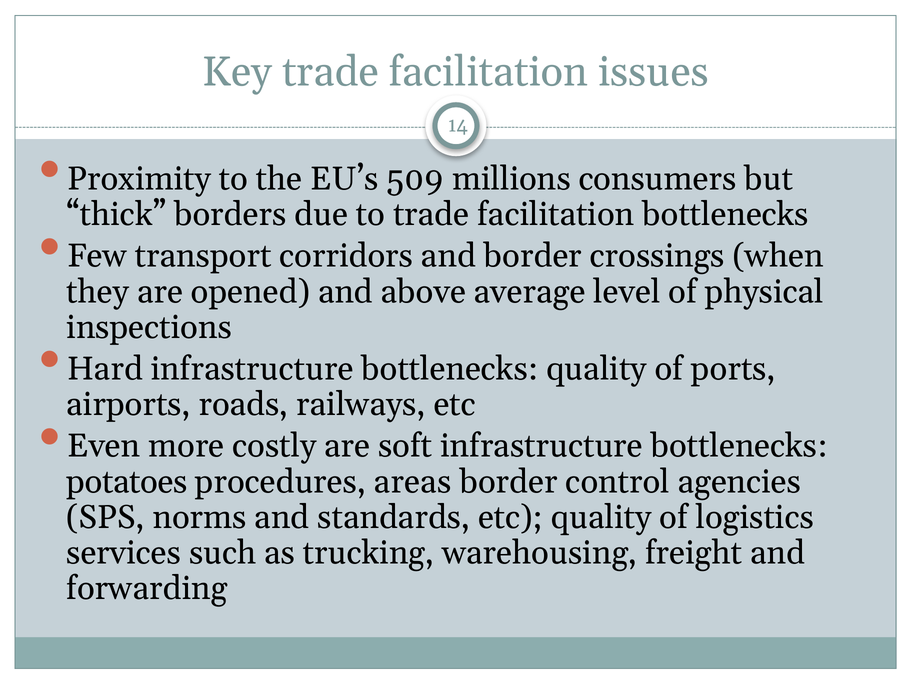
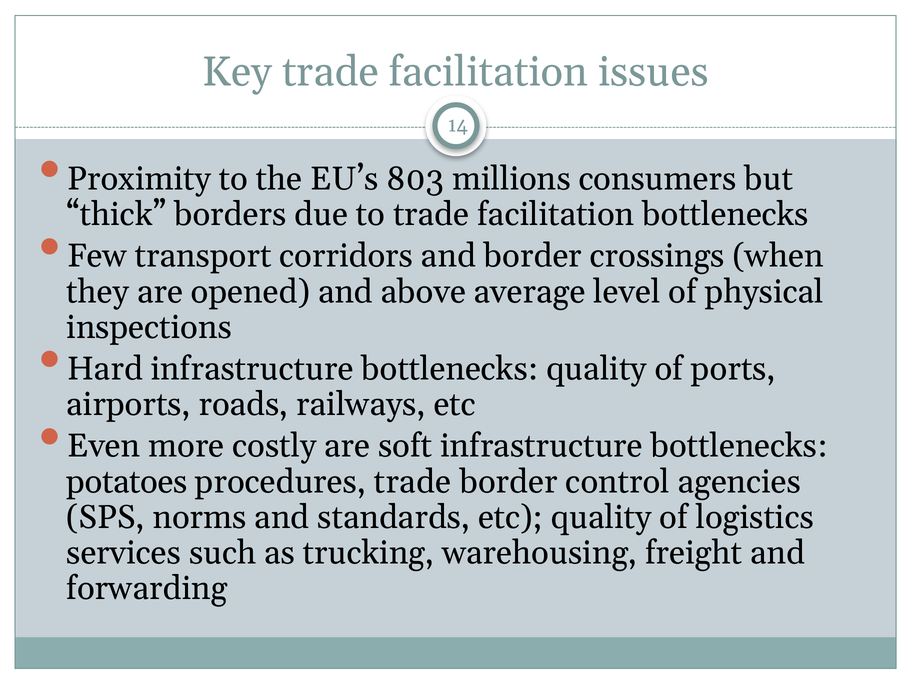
509: 509 -> 803 (415, 179)
procedures areas: areas -> trade (413, 482)
